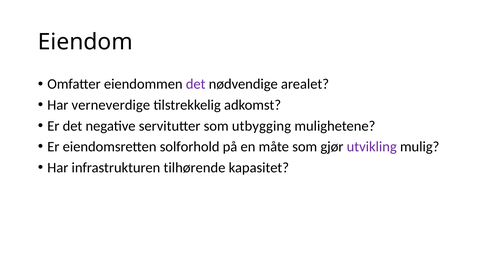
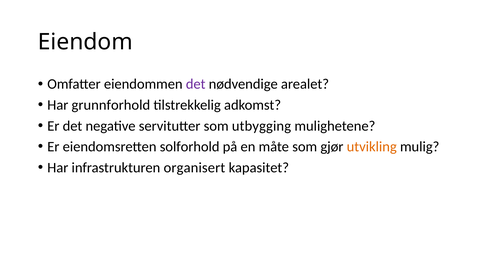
verneverdige: verneverdige -> grunnforhold (111, 105)
utvikling colour: purple -> orange (372, 147)
tilhørende: tilhørende -> organisert (194, 168)
